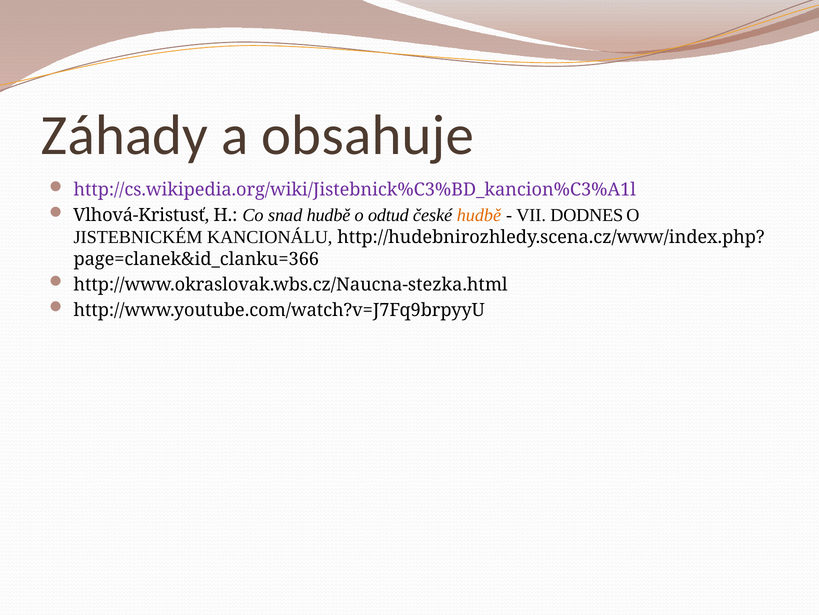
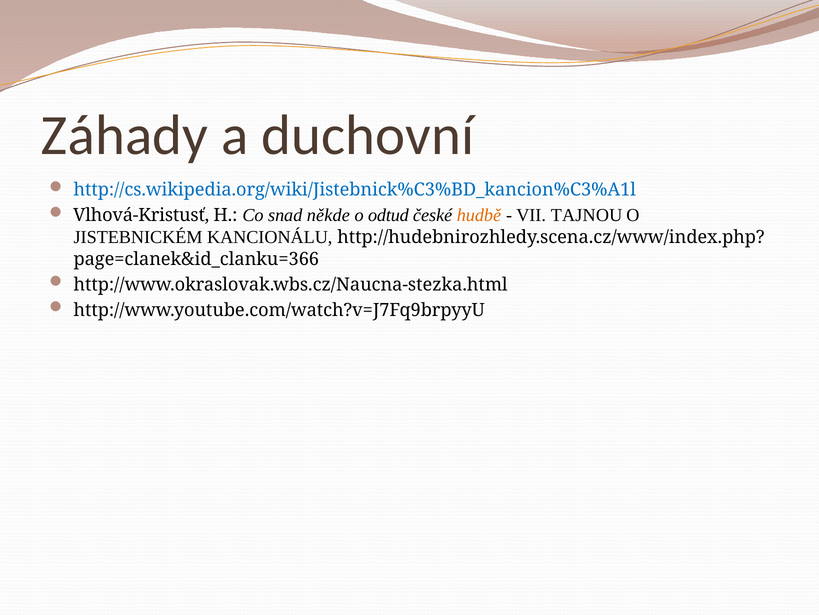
obsahuje: obsahuje -> duchovní (368, 135)
http://cs.wikipedia.org/wiki/Jistebnick%C3%BD_kancion%C3%A1l colour: purple -> blue (355, 190)
snad hudbě: hudbě -> někde (328, 215)
DODNES: DODNES -> TAJNOU (587, 215)
